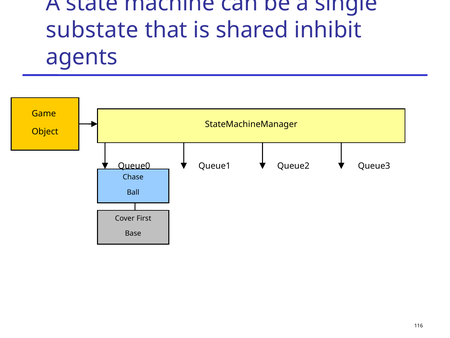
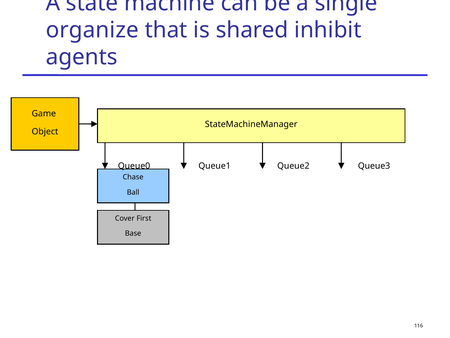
substate: substate -> organize (92, 30)
